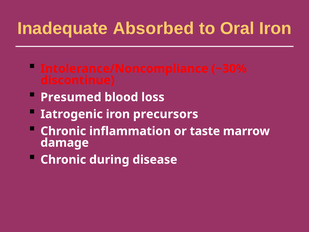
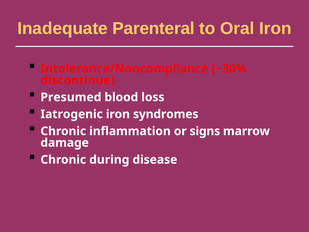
Absorbed: Absorbed -> Parenteral (154, 28)
precursors: precursors -> syndromes (166, 114)
taste: taste -> signs (205, 131)
